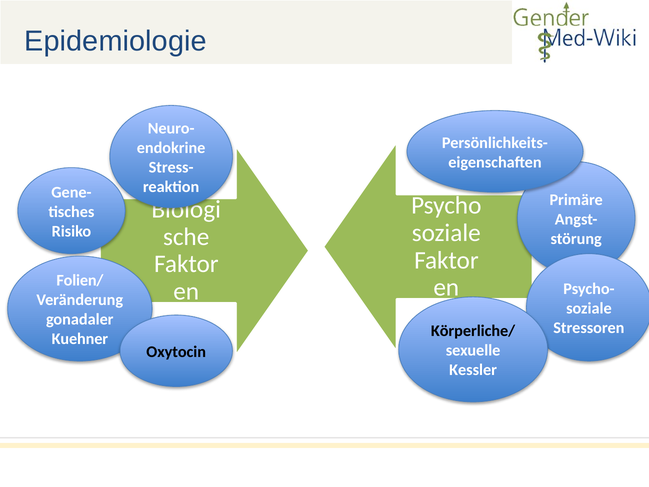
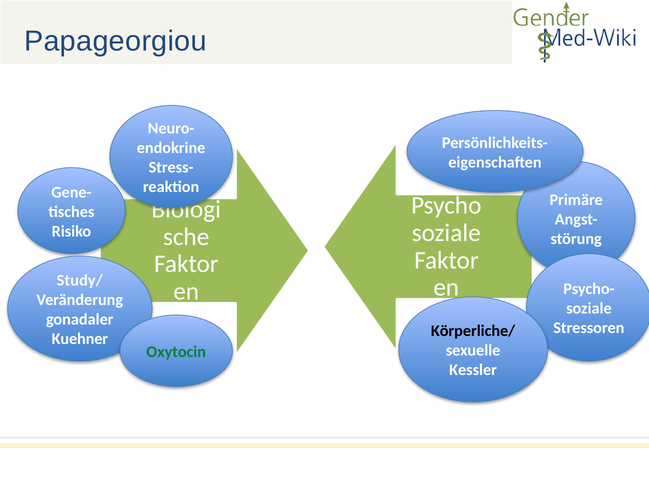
Epidemiologie: Epidemiologie -> Papageorgiou (115, 41)
Folien/: Folien/ -> Study/ (80, 280)
Oxytocin colour: black -> green (176, 352)
